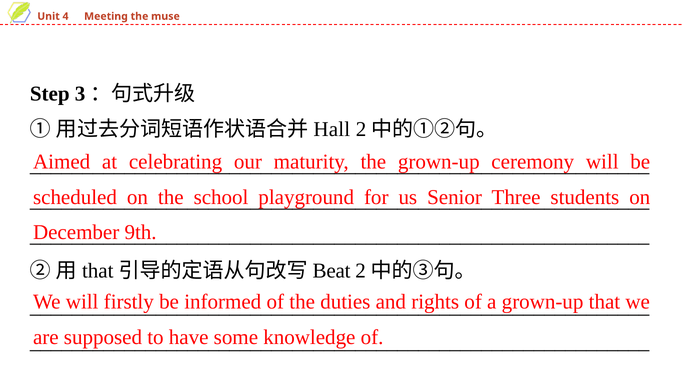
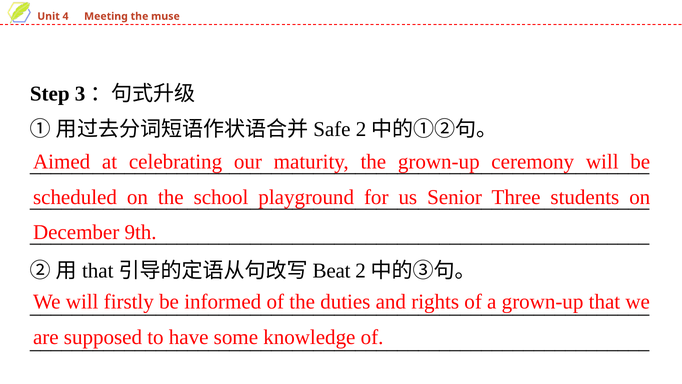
Hall: Hall -> Safe (332, 129)
